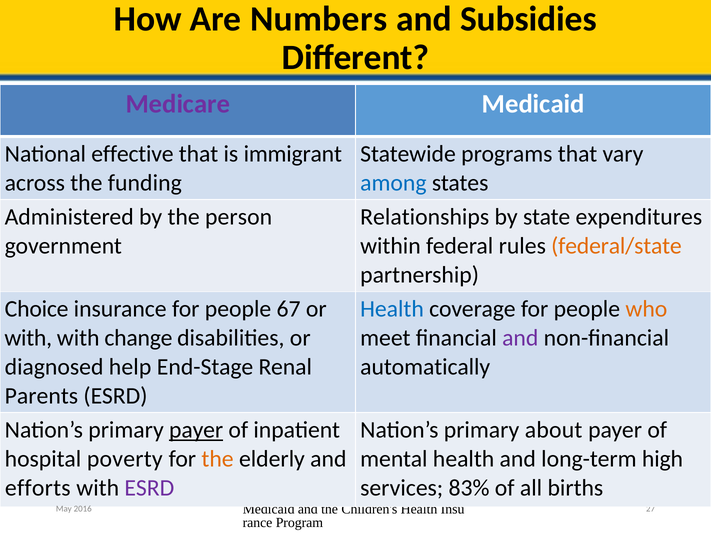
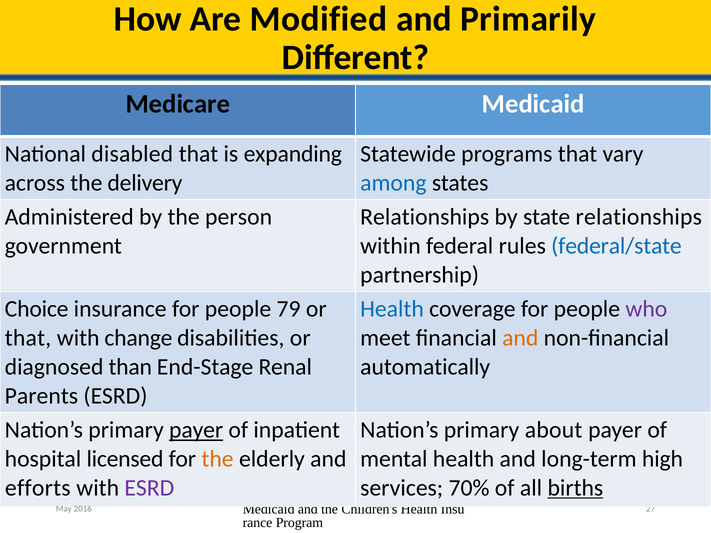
Numbers: Numbers -> Modified (319, 19)
Subsidies: Subsidies -> Primarily (528, 19)
Medicare colour: purple -> black (178, 104)
effective: effective -> disabled (132, 154)
immigrant: immigrant -> expanding (293, 154)
funding: funding -> delivery (145, 183)
state expenditures: expenditures -> relationships (639, 217)
federal/state colour: orange -> blue (616, 246)
67: 67 -> 79 (289, 309)
who colour: orange -> purple (646, 309)
with: with -> that (28, 338)
and colour: purple -> orange (520, 338)
help: help -> than (130, 367)
poverty: poverty -> licensed (125, 459)
83%: 83% -> 70% (469, 488)
births underline: none -> present (575, 488)
